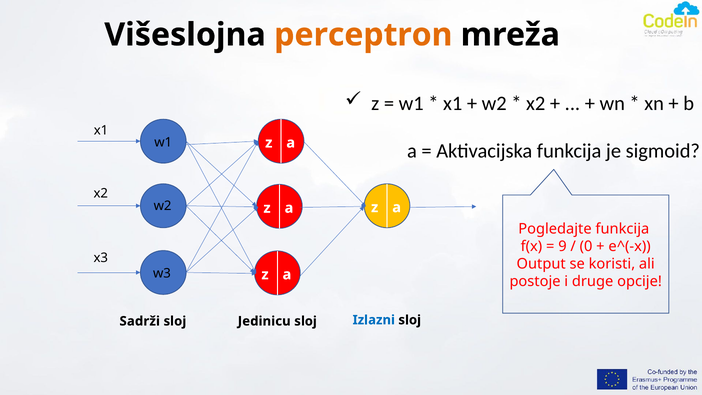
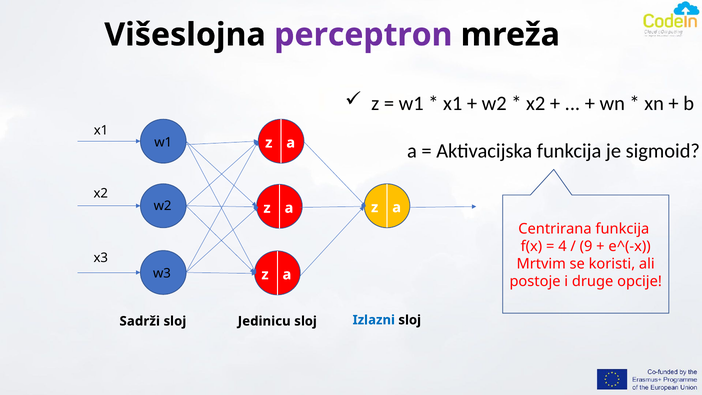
perceptron colour: orange -> purple (363, 35)
Pogledajte: Pogledajte -> Centrirana (555, 229)
9: 9 -> 4 (562, 246)
0: 0 -> 9 (586, 246)
Output: Output -> Mrtvim (541, 264)
